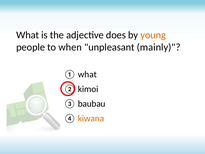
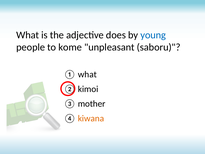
young colour: orange -> blue (153, 35)
when: when -> kome (70, 47)
mainly: mainly -> saboru (159, 47)
baubau: baubau -> mother (92, 104)
